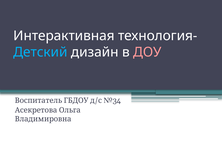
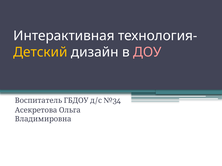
Детский colour: light blue -> yellow (40, 52)
